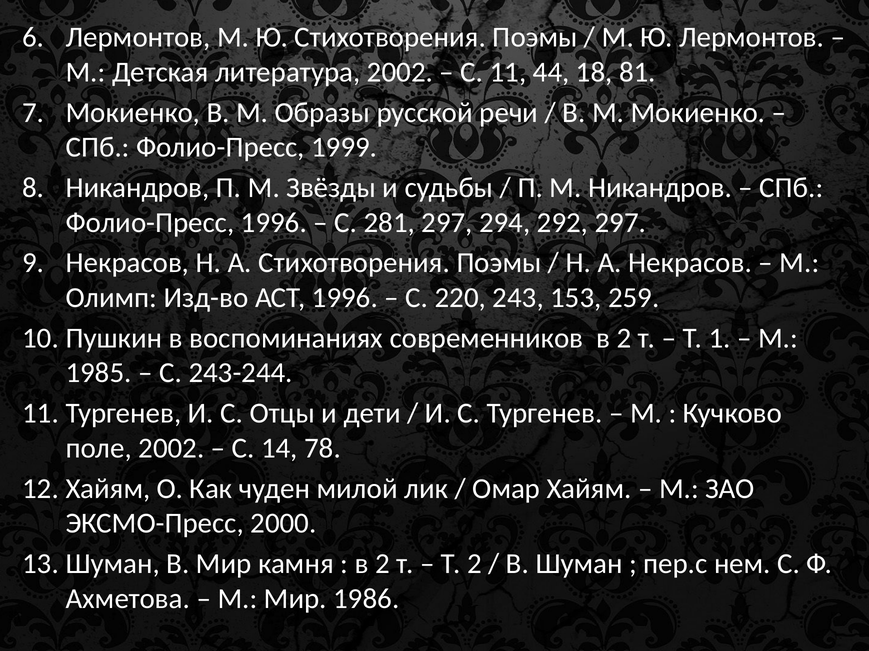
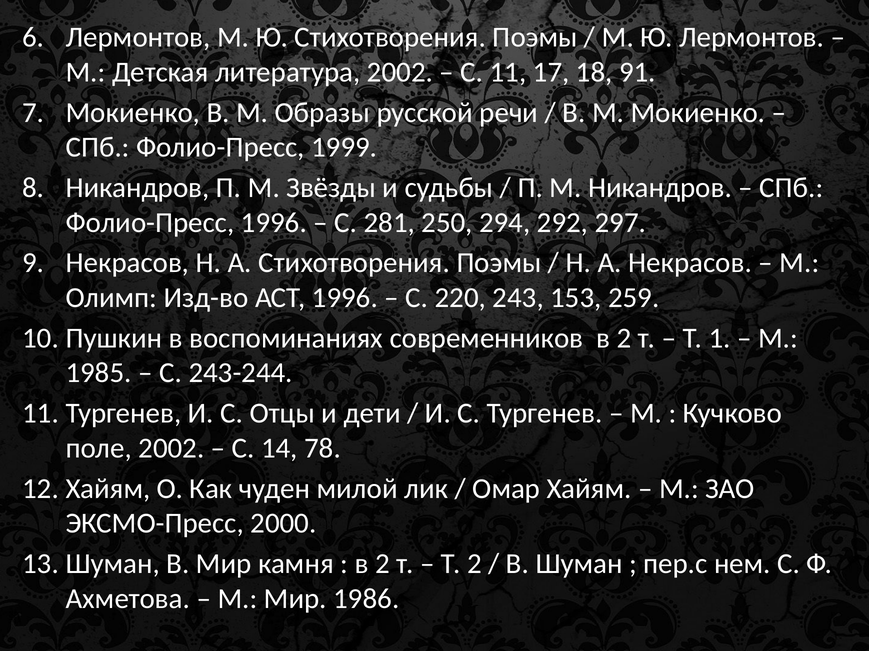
44: 44 -> 17 (551, 72)
81: 81 -> 91 (637, 72)
281 297: 297 -> 250 (447, 223)
